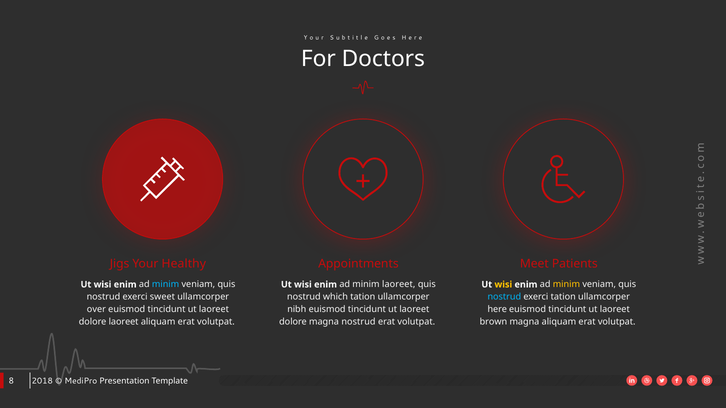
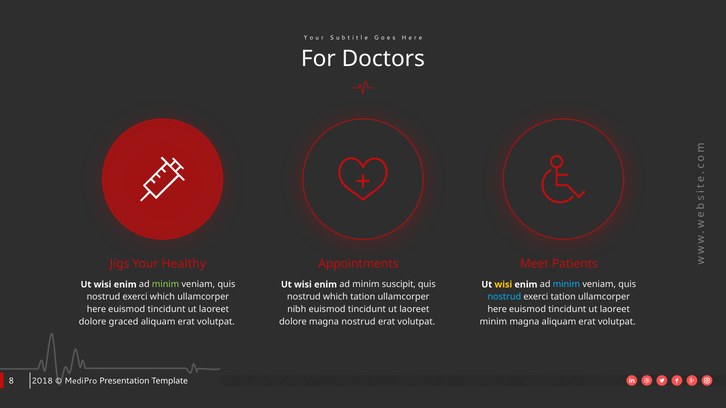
minim colour: light blue -> light green (166, 285)
minim laoreet: laoreet -> suscipit (399, 285)
minim colour: yellow -> light blue (566, 285)
exerci sweet: sweet -> which (162, 297)
over: over -> here (96, 310)
dolore laoreet: laoreet -> graced (124, 322)
brown: brown -> minim (493, 322)
